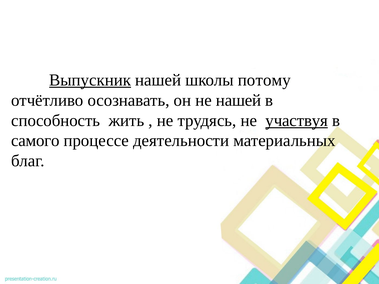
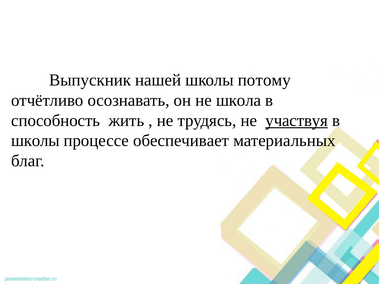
Выпускник underline: present -> none (90, 80)
не нашей: нашей -> школа (239, 100)
самого: самого -> школы (35, 141)
деятельности: деятельности -> обеспечивает (181, 141)
